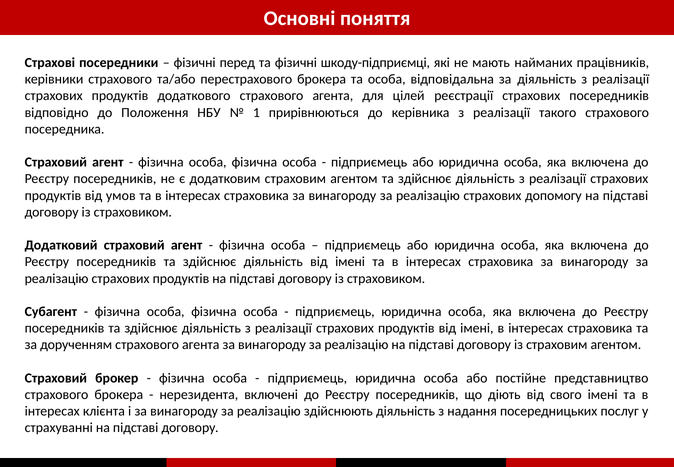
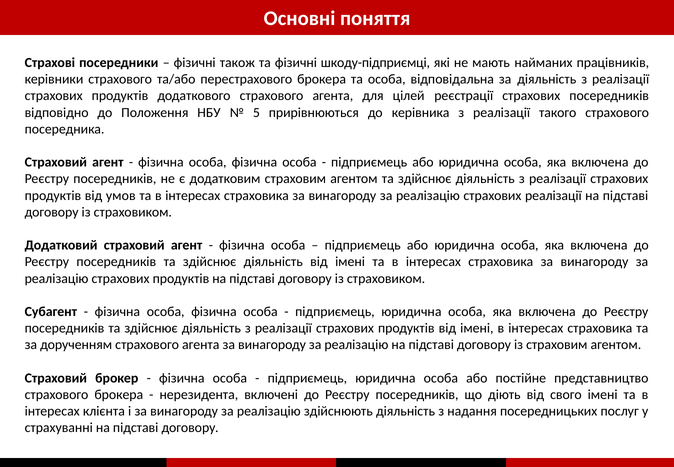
перед: перед -> також (237, 63)
1: 1 -> 5 (256, 112)
страхових допомогу: допомогу -> реалізації (553, 195)
